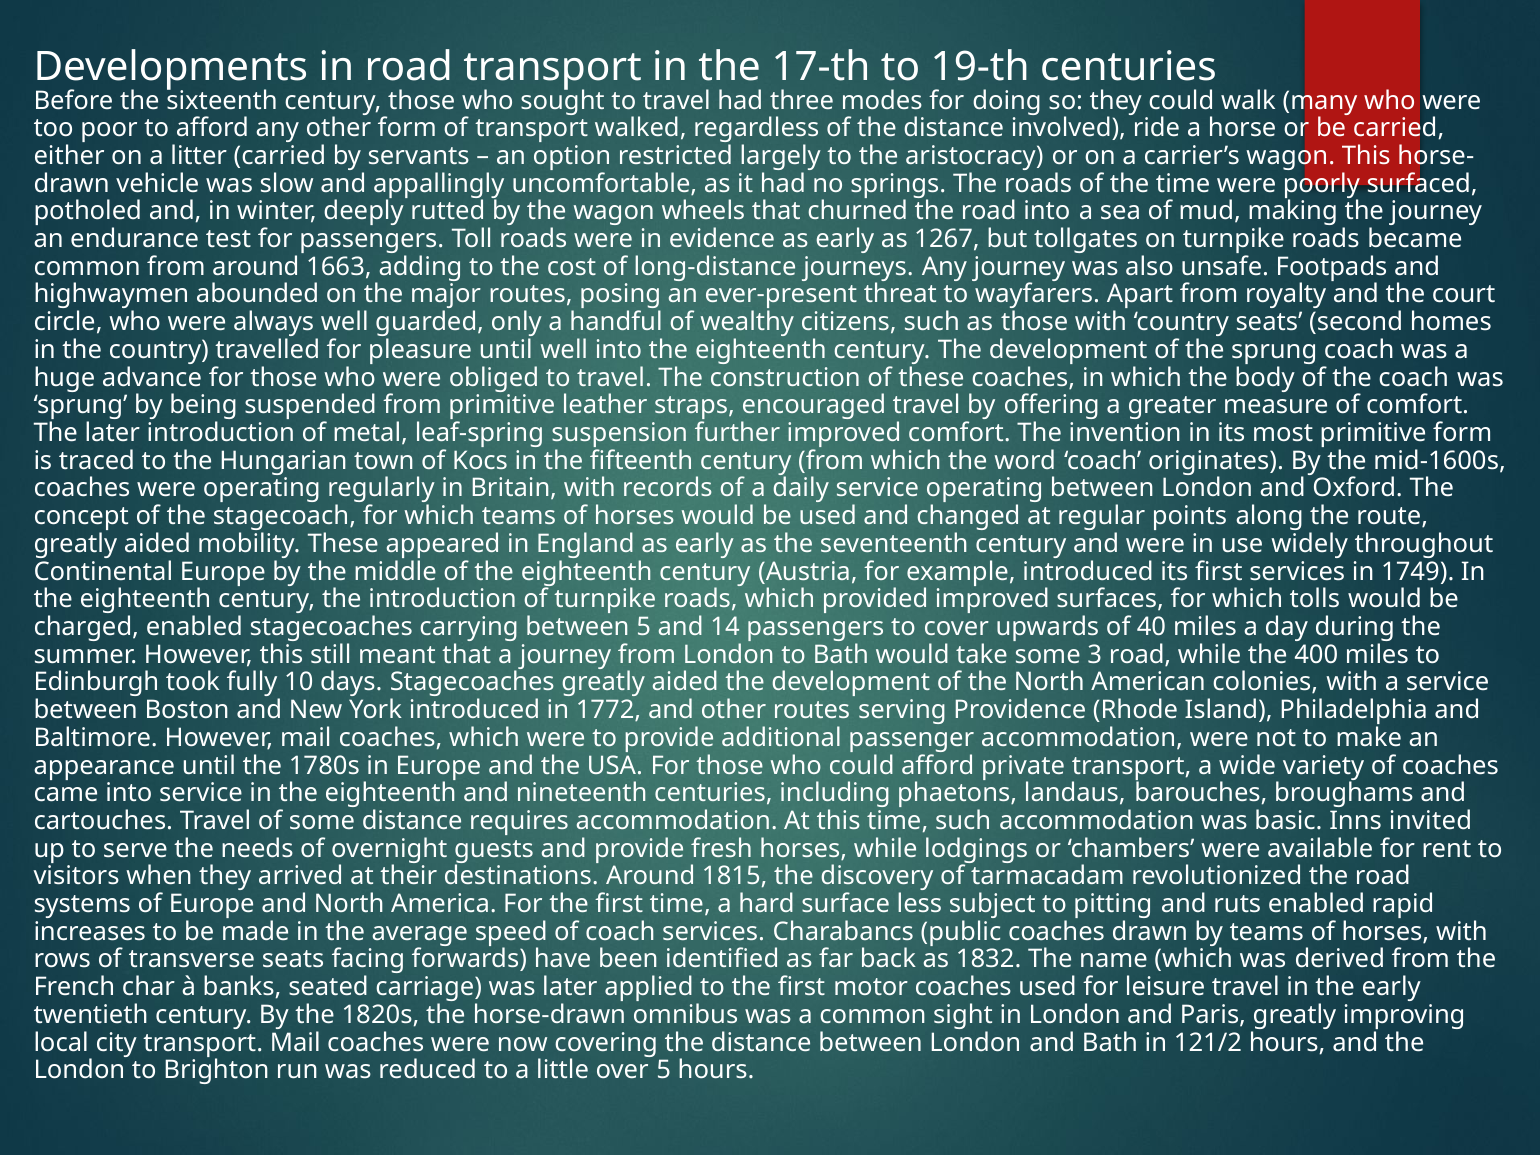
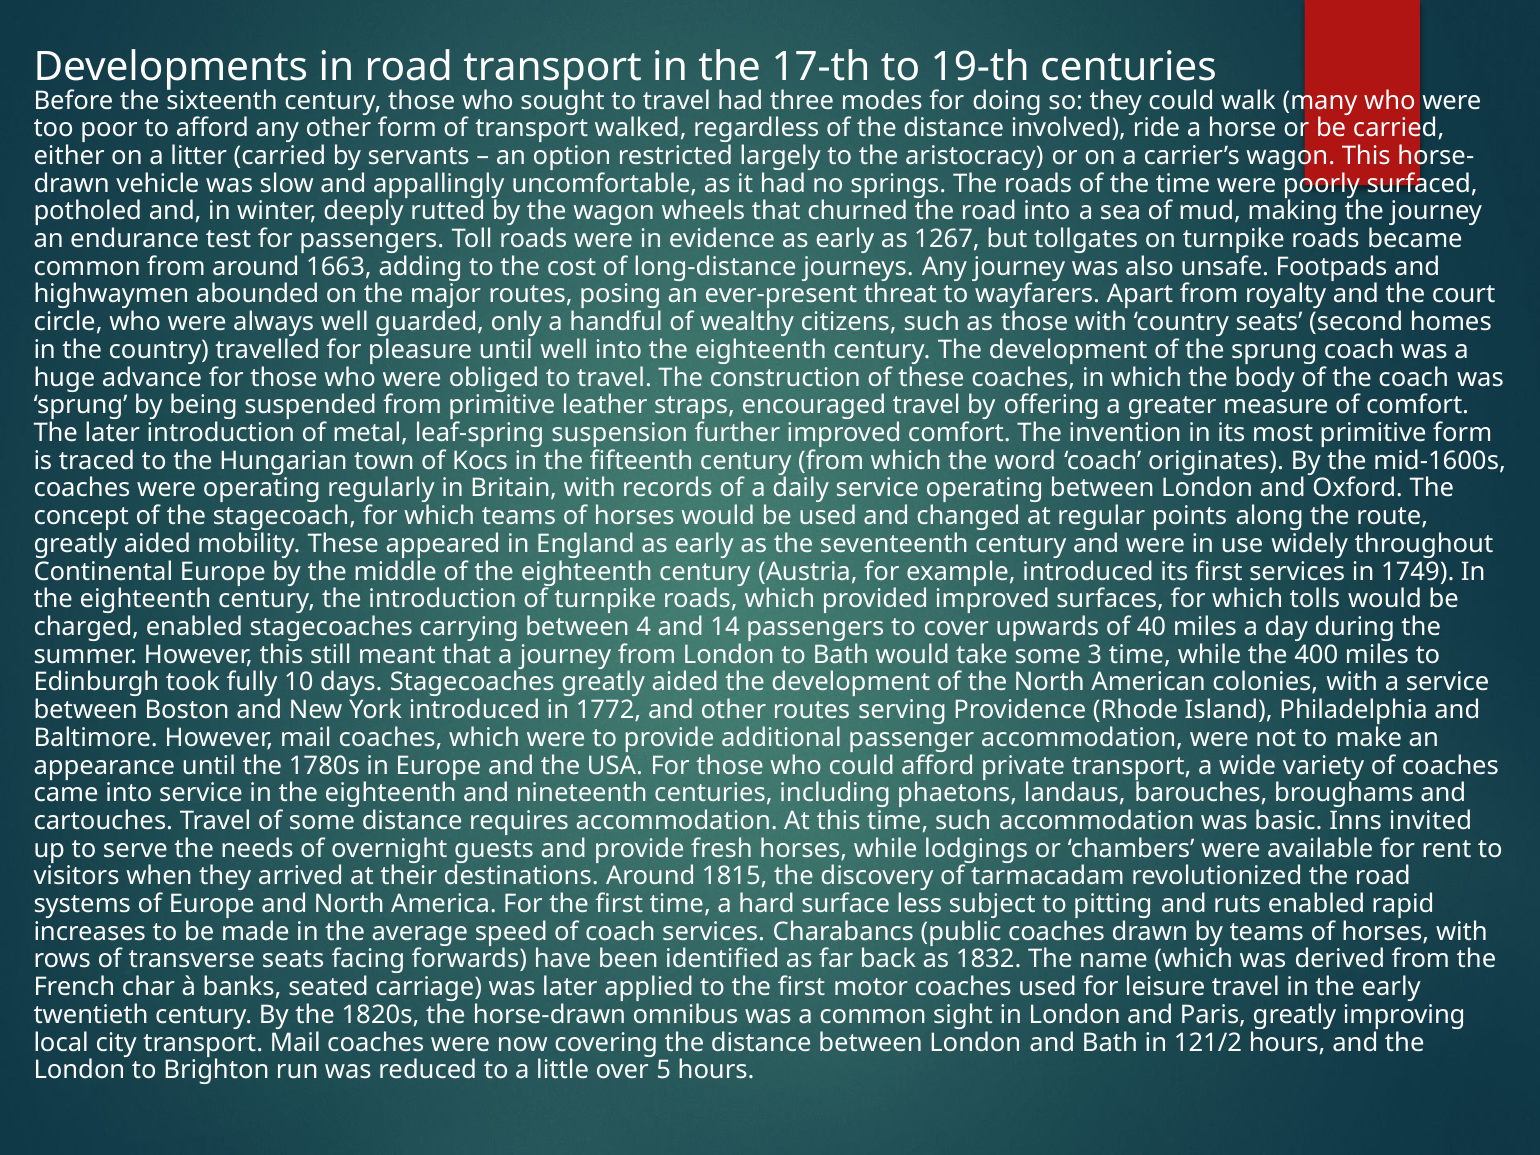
between 5: 5 -> 4 (644, 627)
3 road: road -> time (1140, 655)
